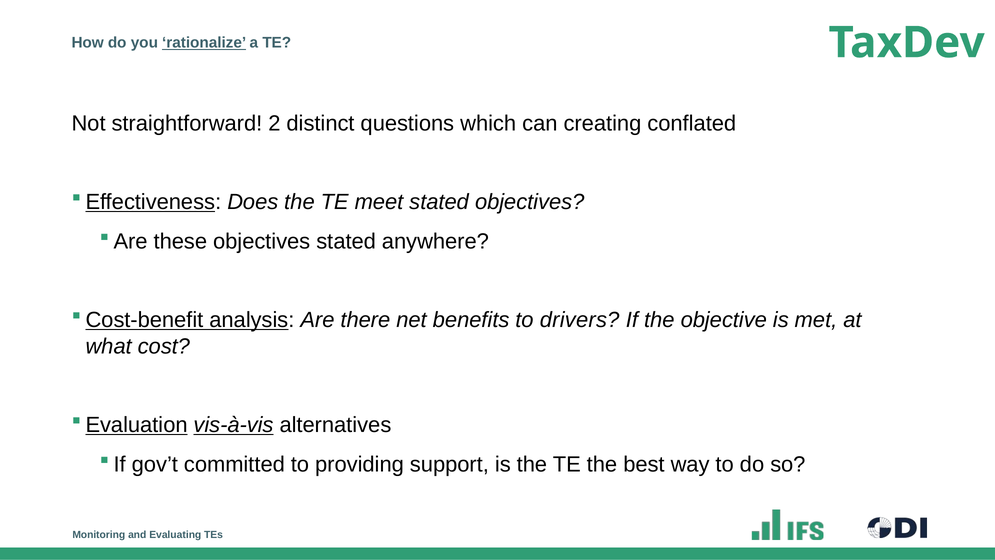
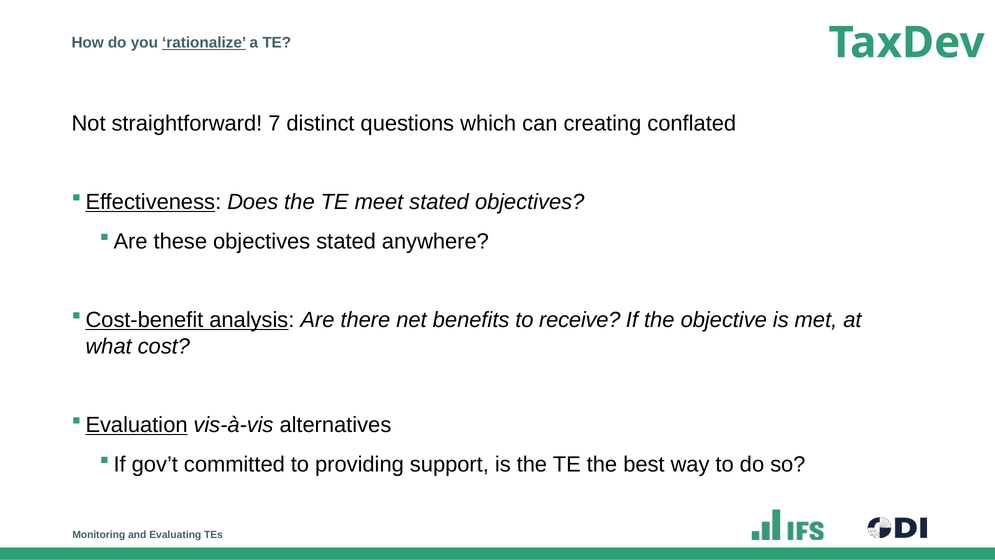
2: 2 -> 7 (274, 123)
drivers: drivers -> receive (580, 320)
vis-à-vis underline: present -> none (233, 425)
